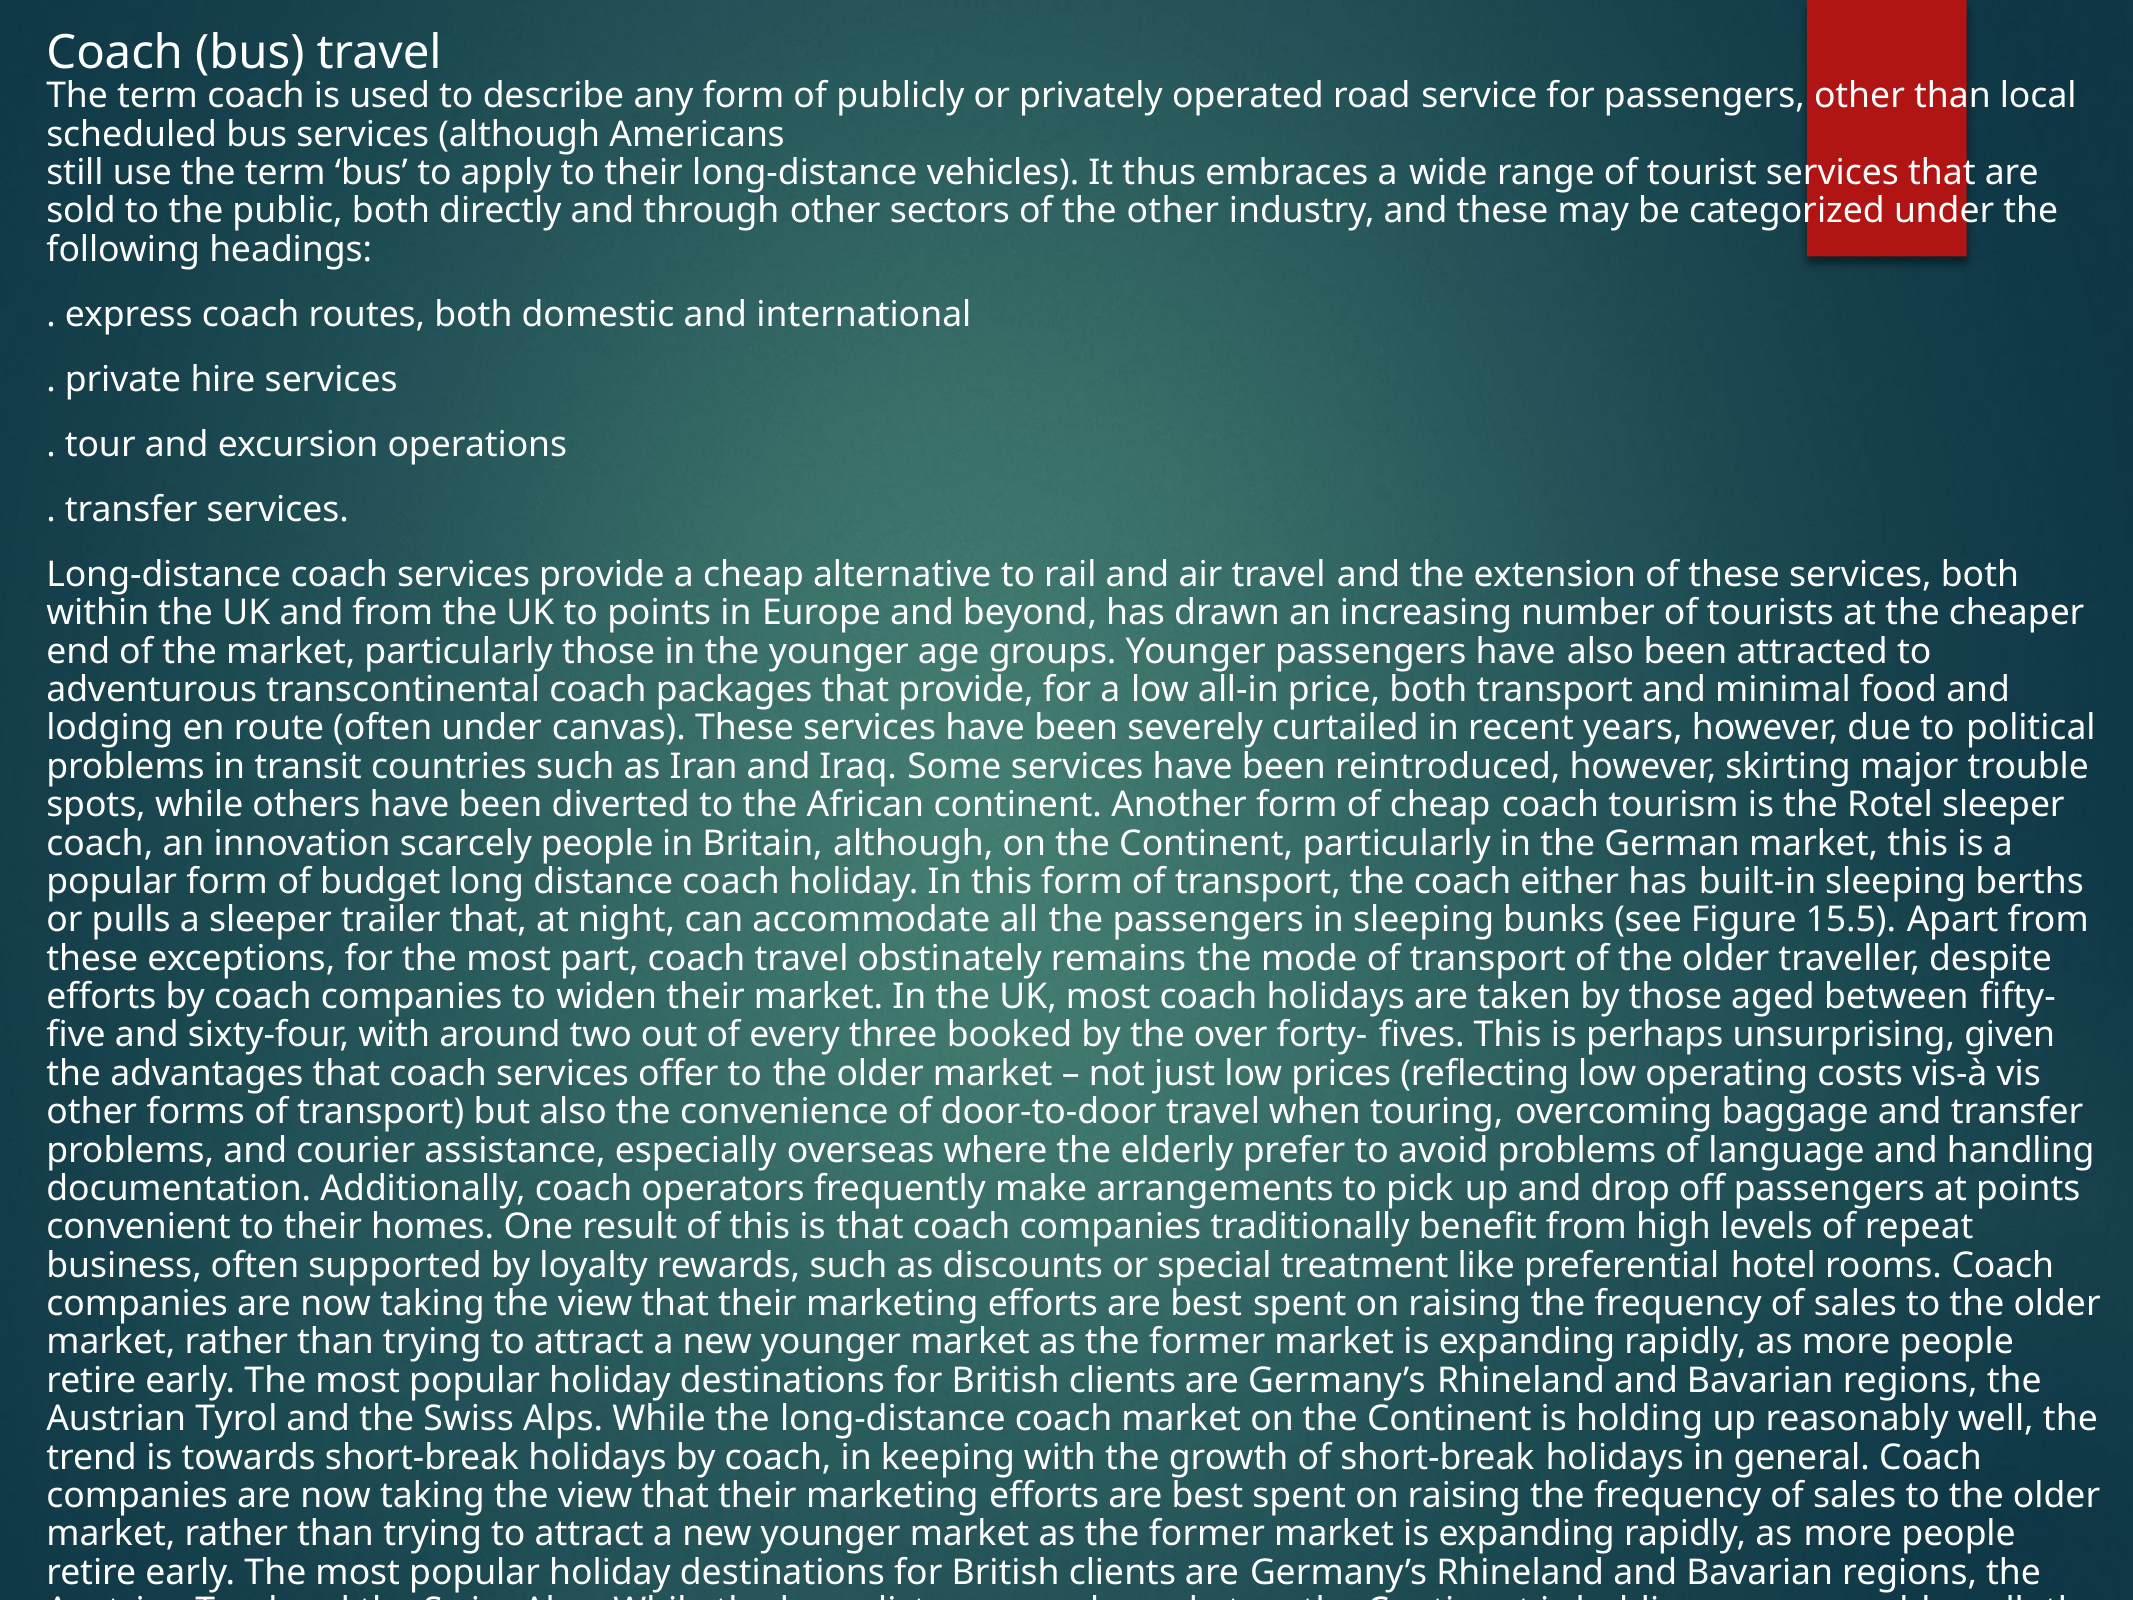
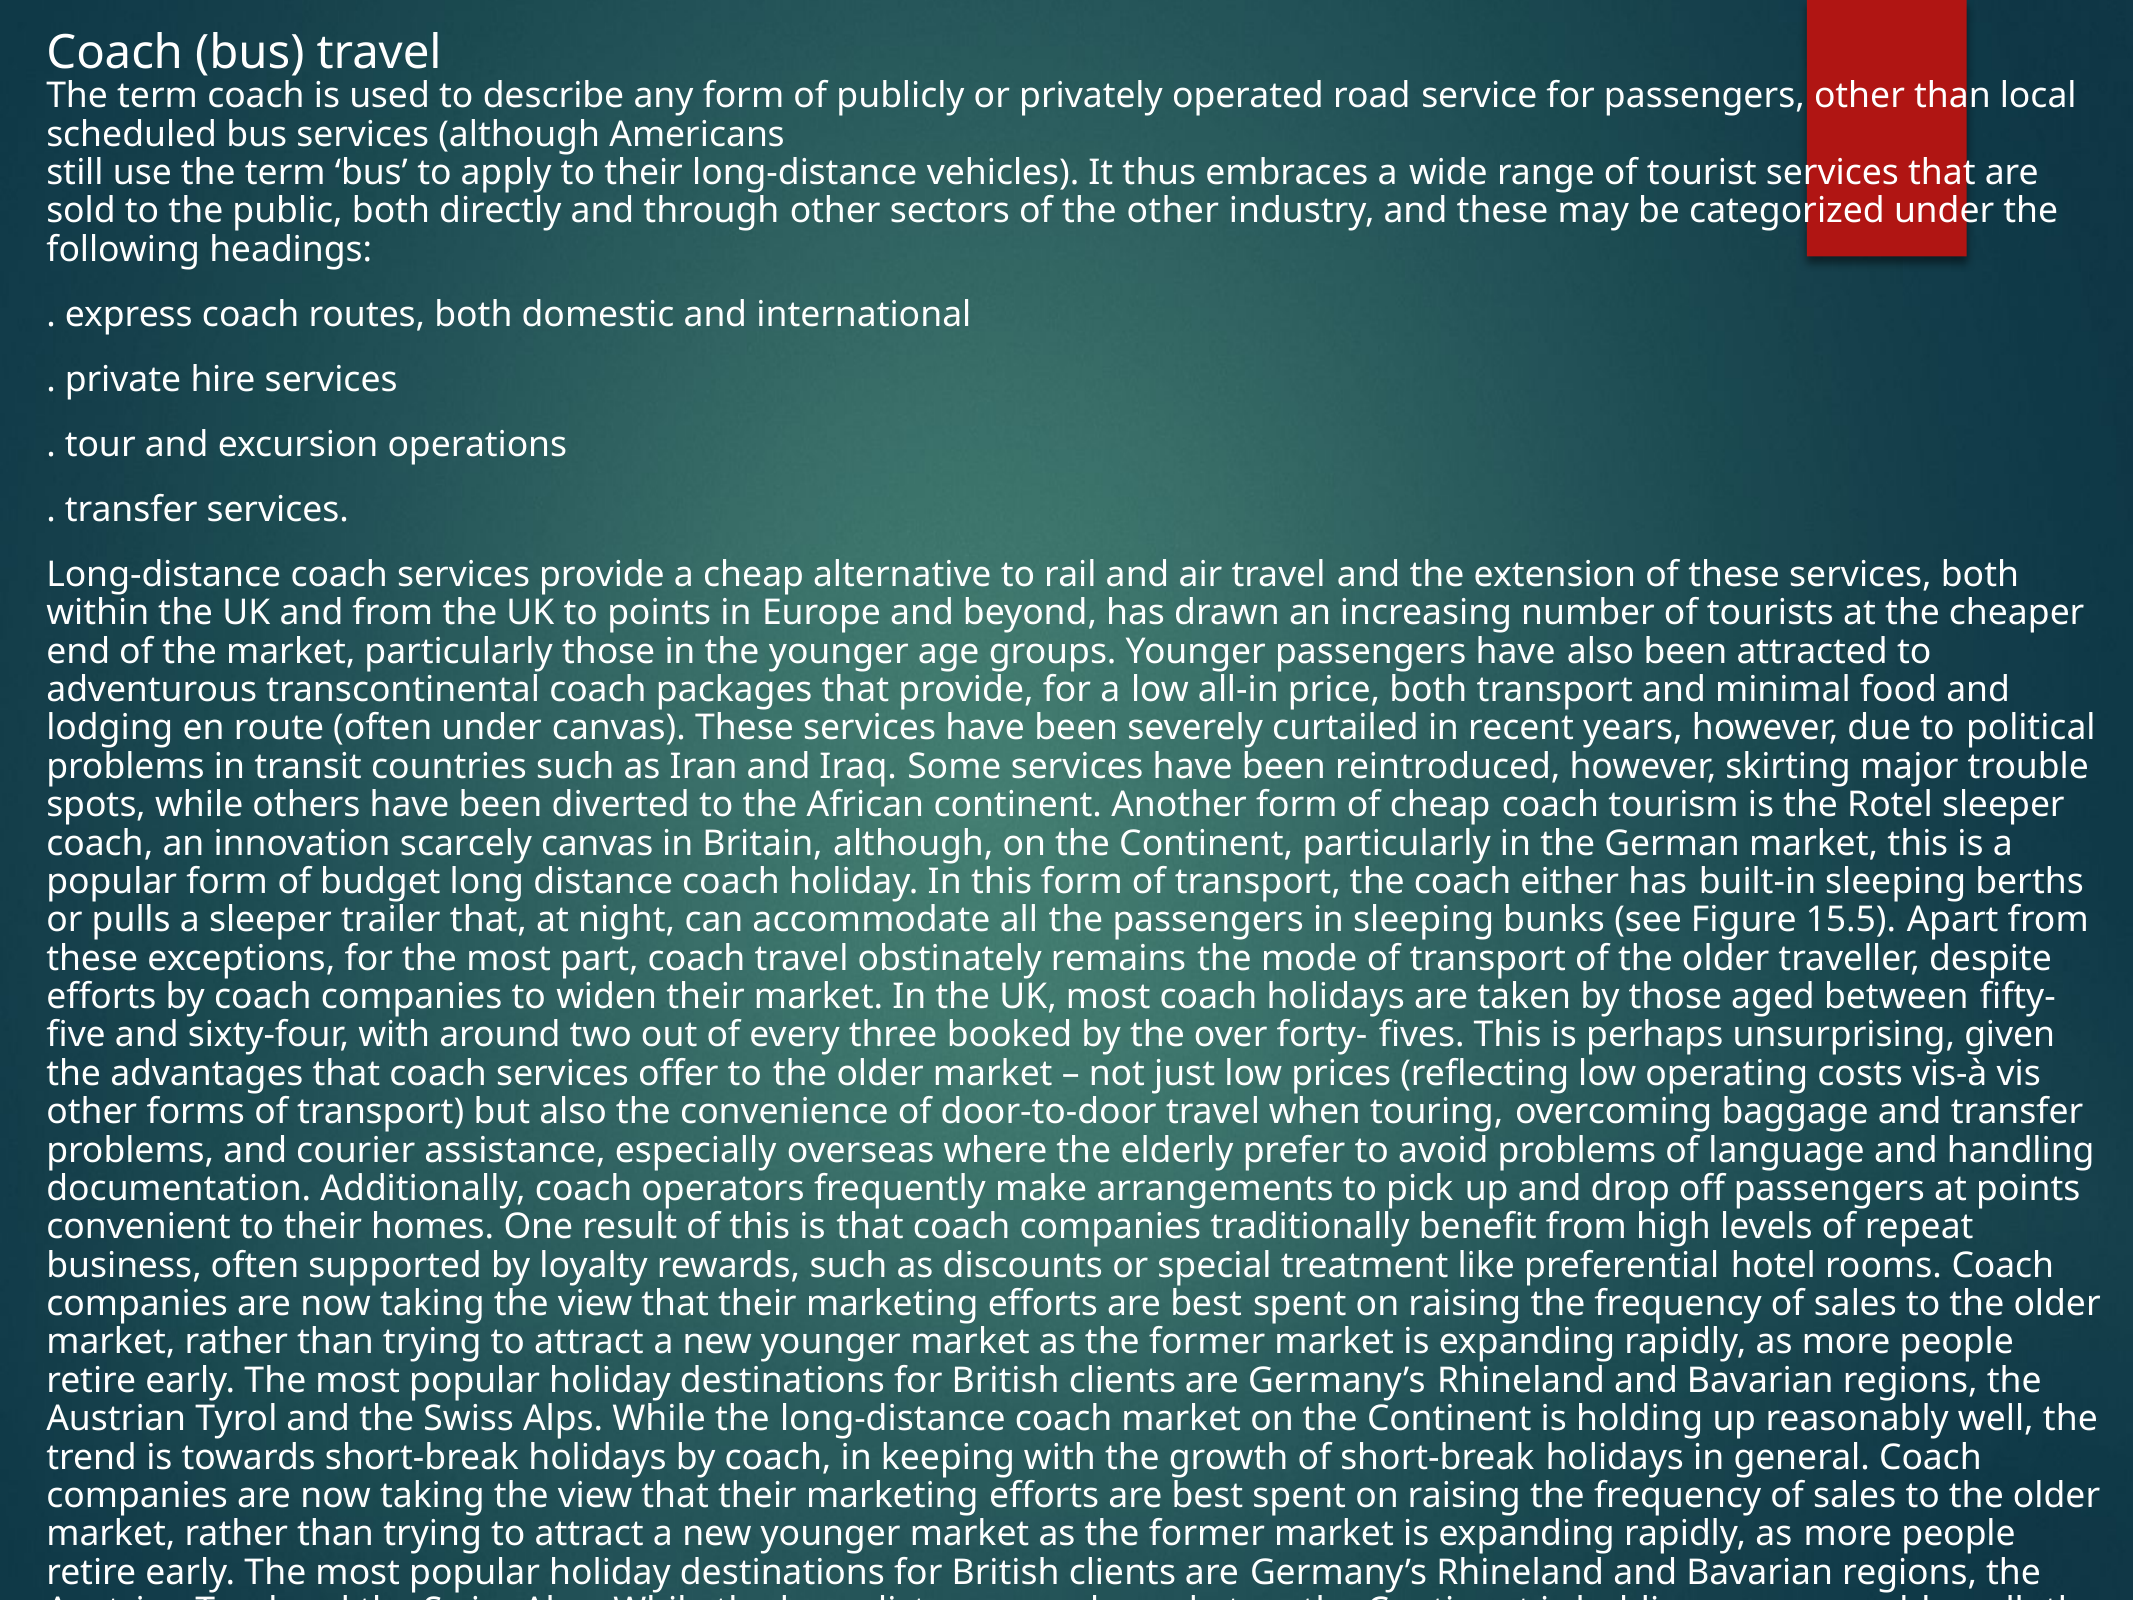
scarcely people: people -> canvas (597, 843)
